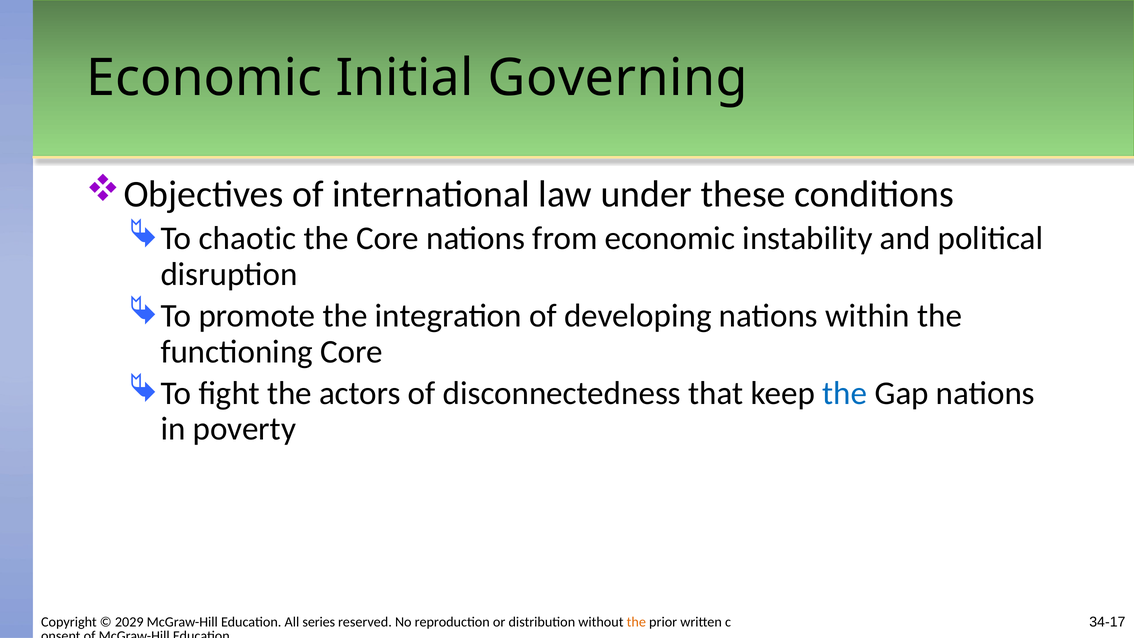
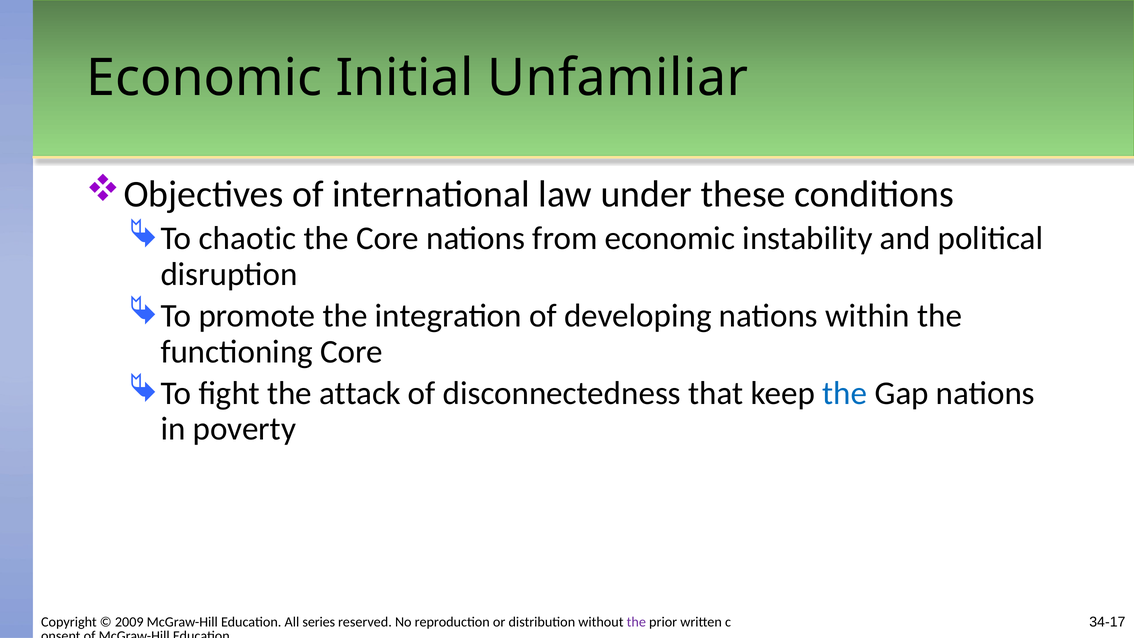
Governing: Governing -> Unfamiliar (618, 78)
actors: actors -> attack (360, 393)
2029: 2029 -> 2009 (129, 622)
the colour: orange -> purple (636, 622)
